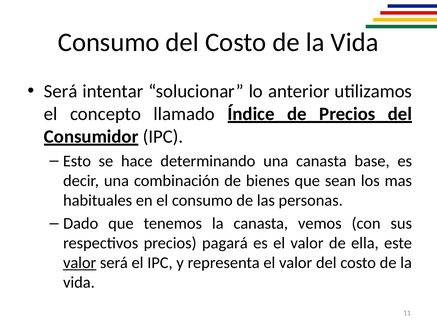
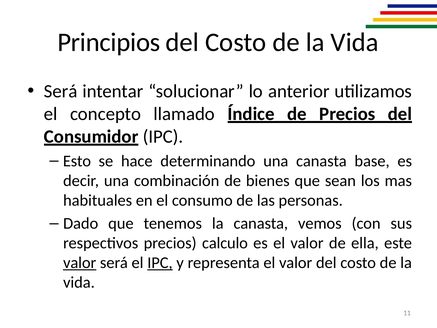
Consumo: Consumo -> Principios (109, 42)
pagará: pagará -> calculo (225, 243)
IPC underline: none -> present (160, 263)
